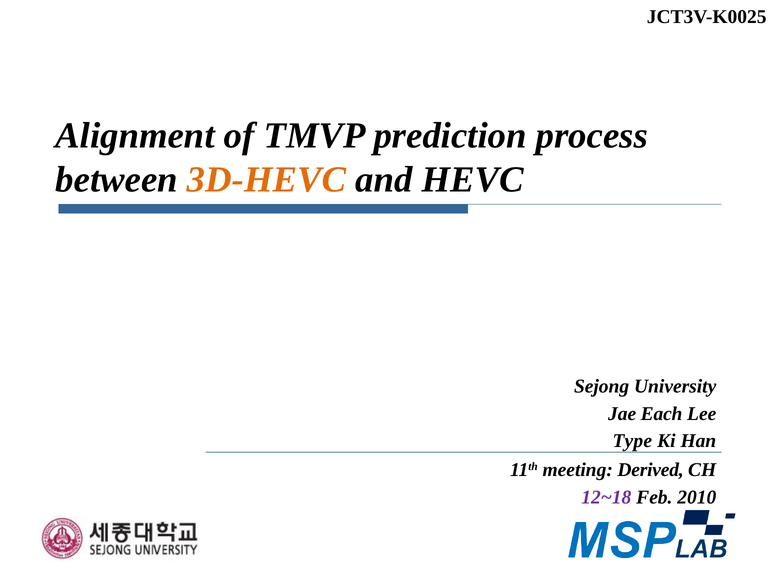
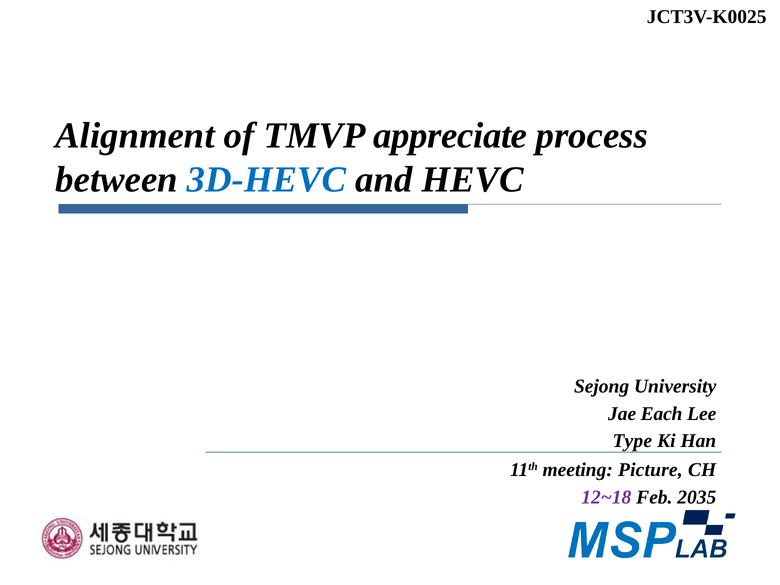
prediction: prediction -> appreciate (450, 136)
3D-HEVC colour: orange -> blue (267, 180)
Derived: Derived -> Picture (650, 470)
2010: 2010 -> 2035 (697, 497)
